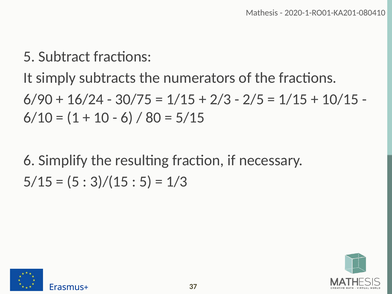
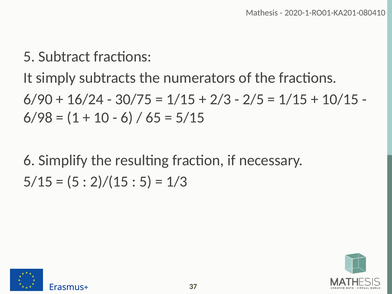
6/10: 6/10 -> 6/98 (38, 118)
80: 80 -> 65 (153, 118)
3)/(15: 3)/(15 -> 2)/(15 (109, 182)
